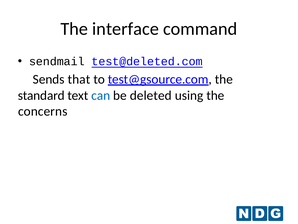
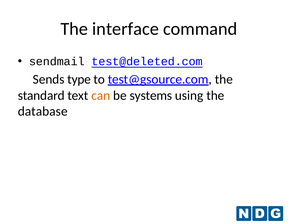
that: that -> type (79, 79)
can colour: blue -> orange (101, 95)
deleted: deleted -> systems (151, 95)
concerns: concerns -> database (43, 111)
